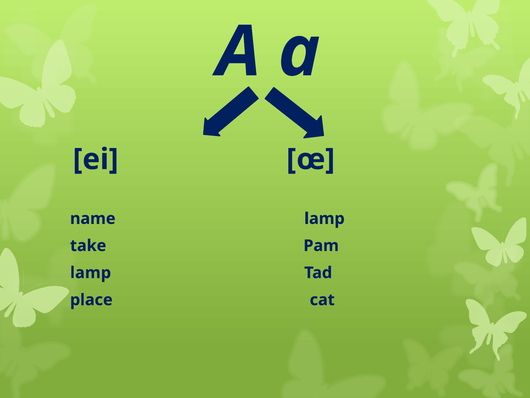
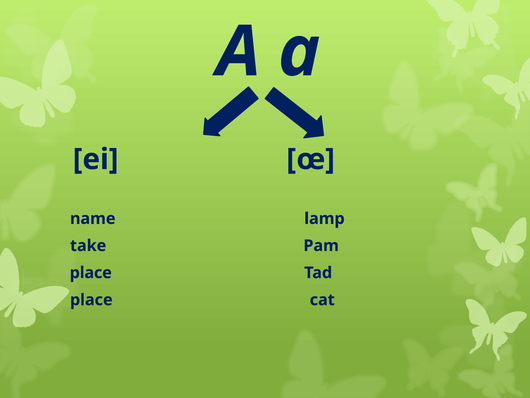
lamp: lamp -> place (91, 272)
